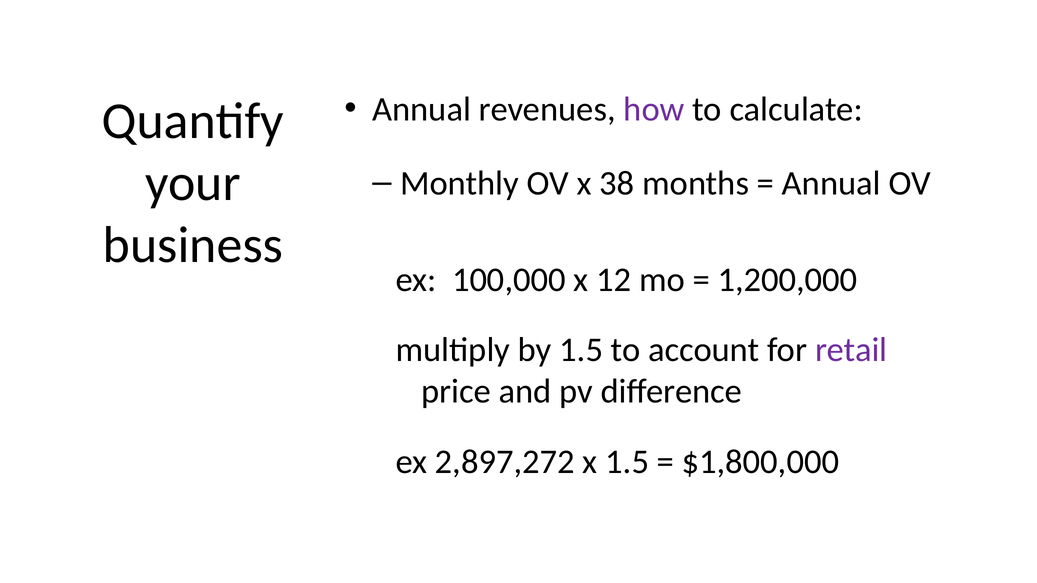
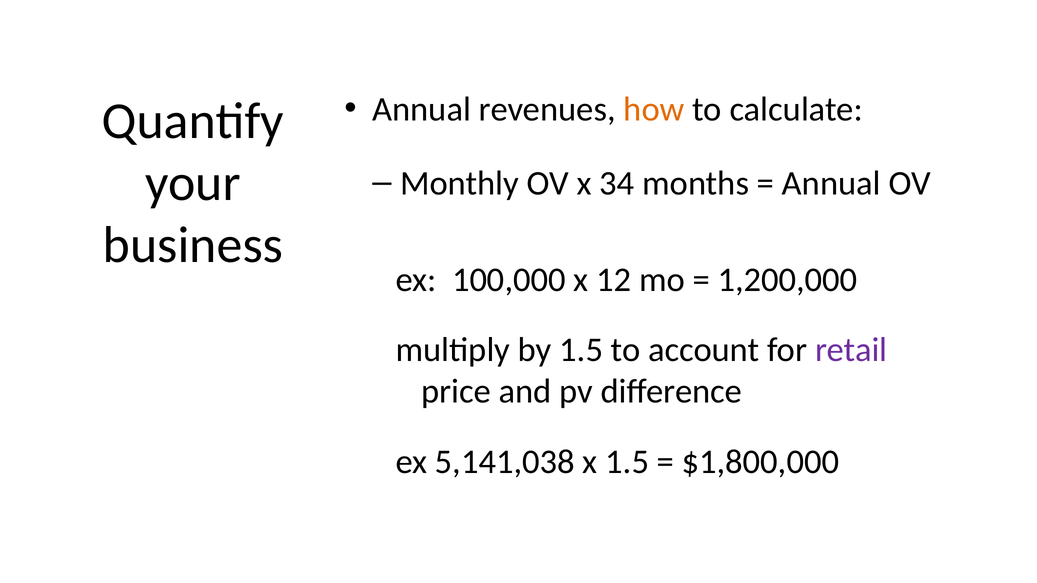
how colour: purple -> orange (654, 109)
38: 38 -> 34 (617, 183)
2,897,272: 2,897,272 -> 5,141,038 (505, 462)
